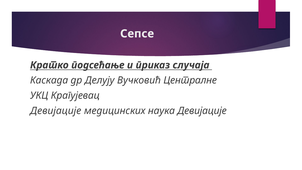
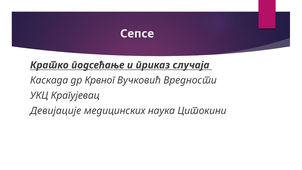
Делују: Делују -> Крвног (100, 80)
Централне: Централне -> Вредности (190, 80)
наука Девијације: Девијације -> Цитокини (202, 111)
